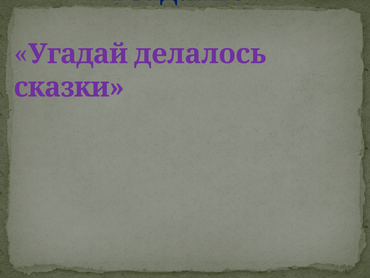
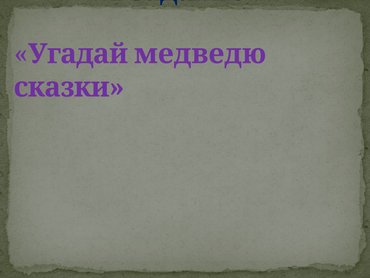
делалось: делалось -> медведю (200, 54)
